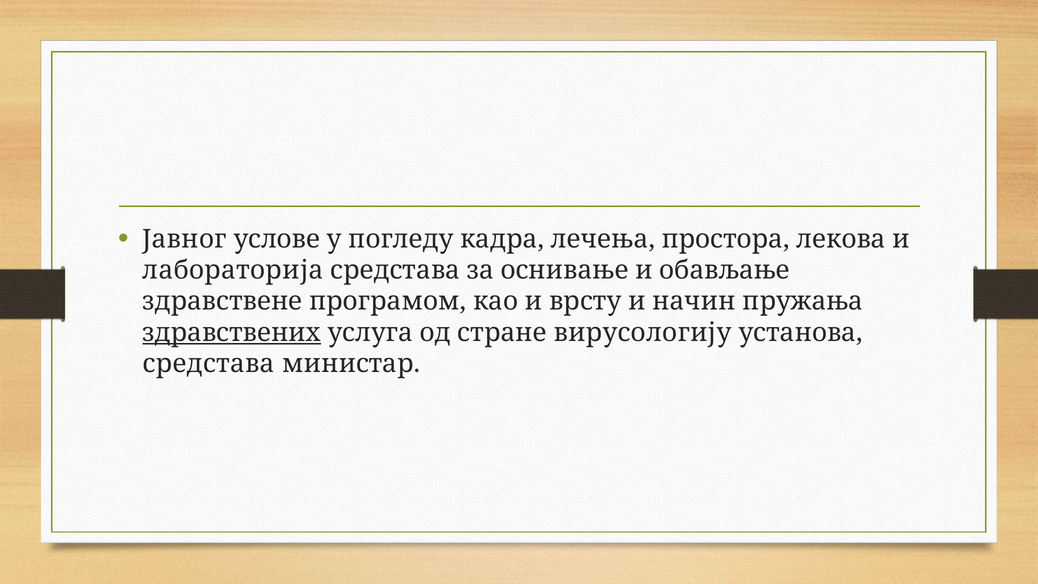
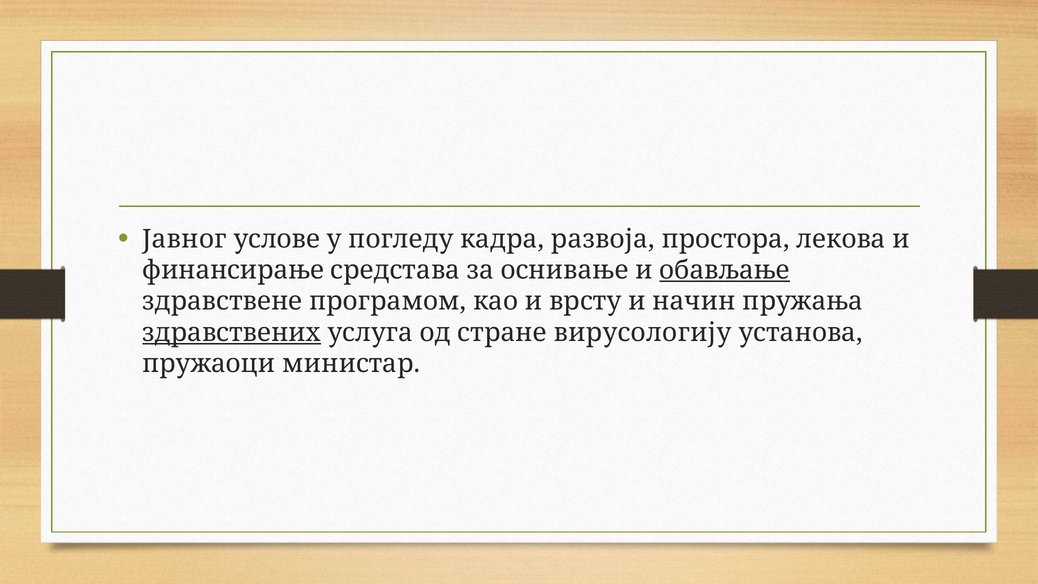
лечења: лечења -> развоја (603, 239)
лабораторија: лабораторија -> финансирање (233, 270)
обављање underline: none -> present (725, 270)
средстава: средстава -> пружаоци (209, 364)
